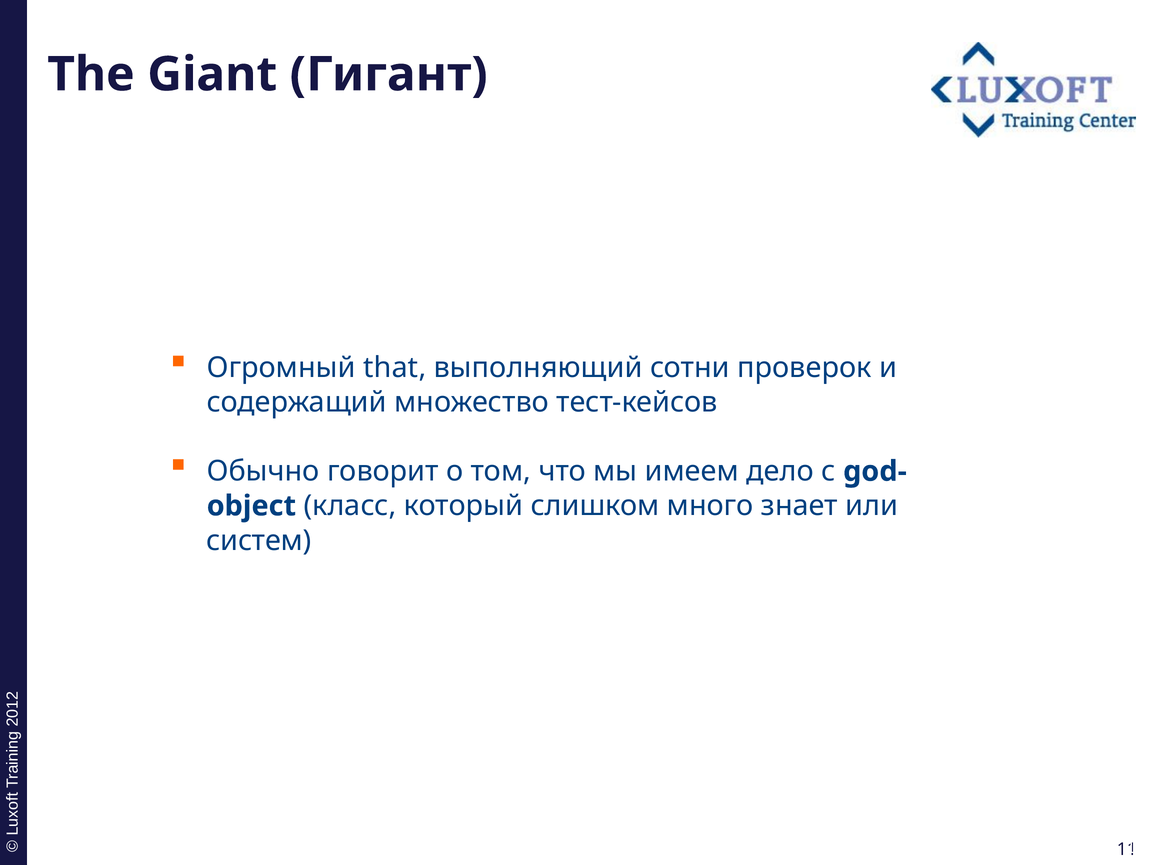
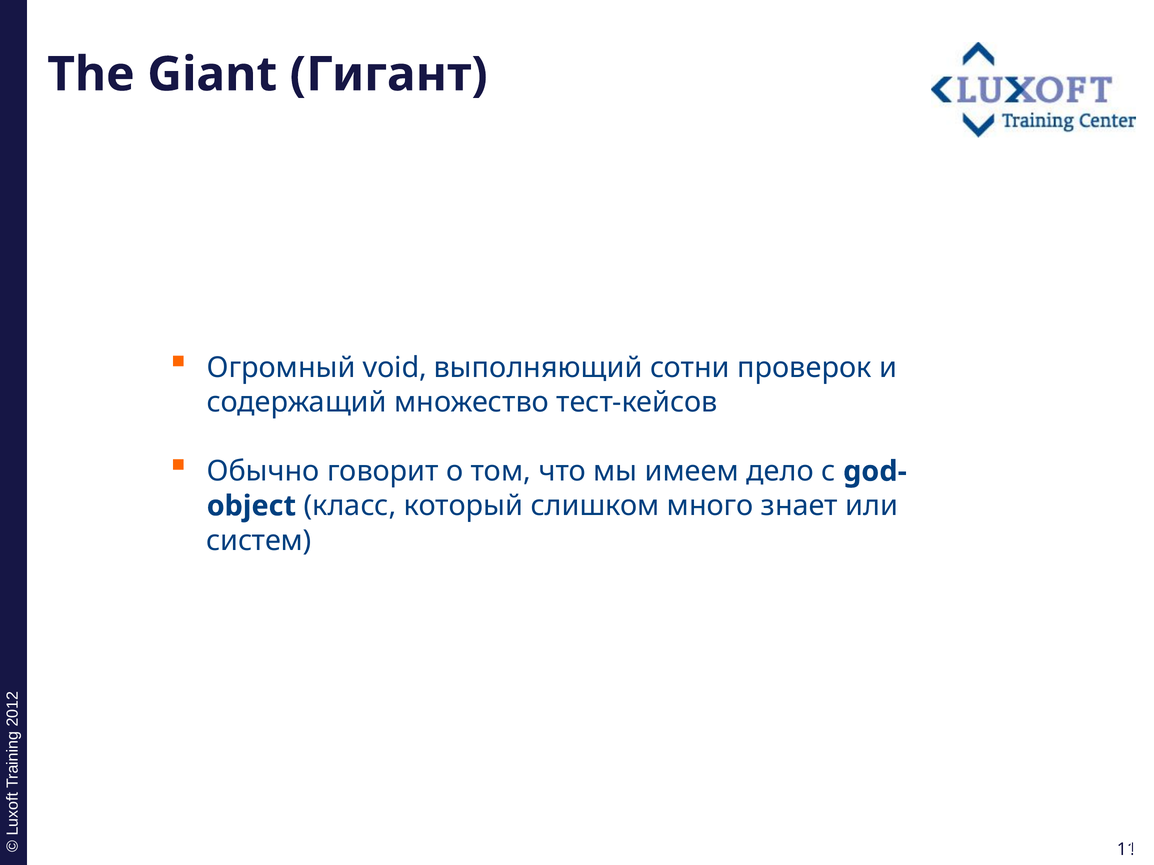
that: that -> void (395, 368)
